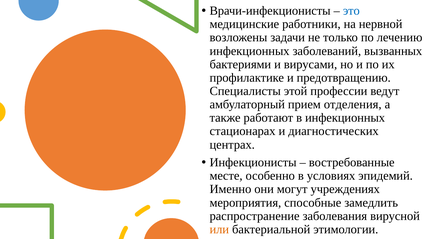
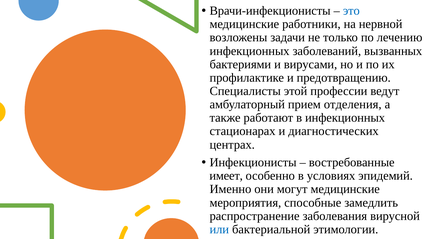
месте: месте -> имеет (226, 176)
могут учреждениях: учреждениях -> медицинские (345, 189)
или colour: orange -> blue (219, 229)
